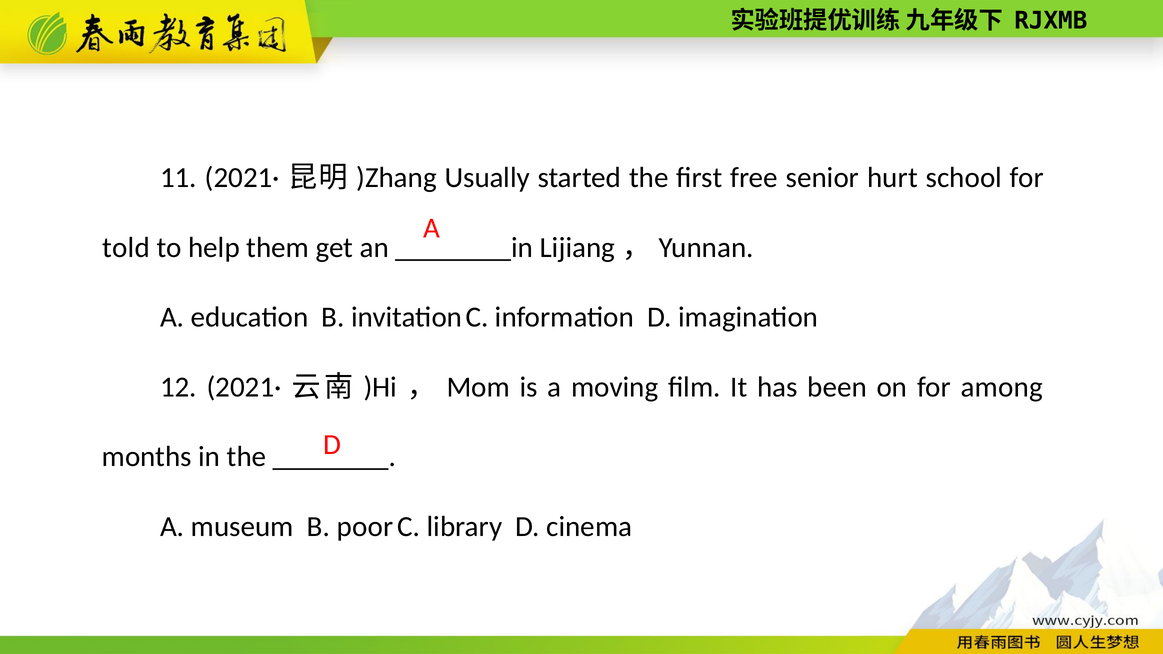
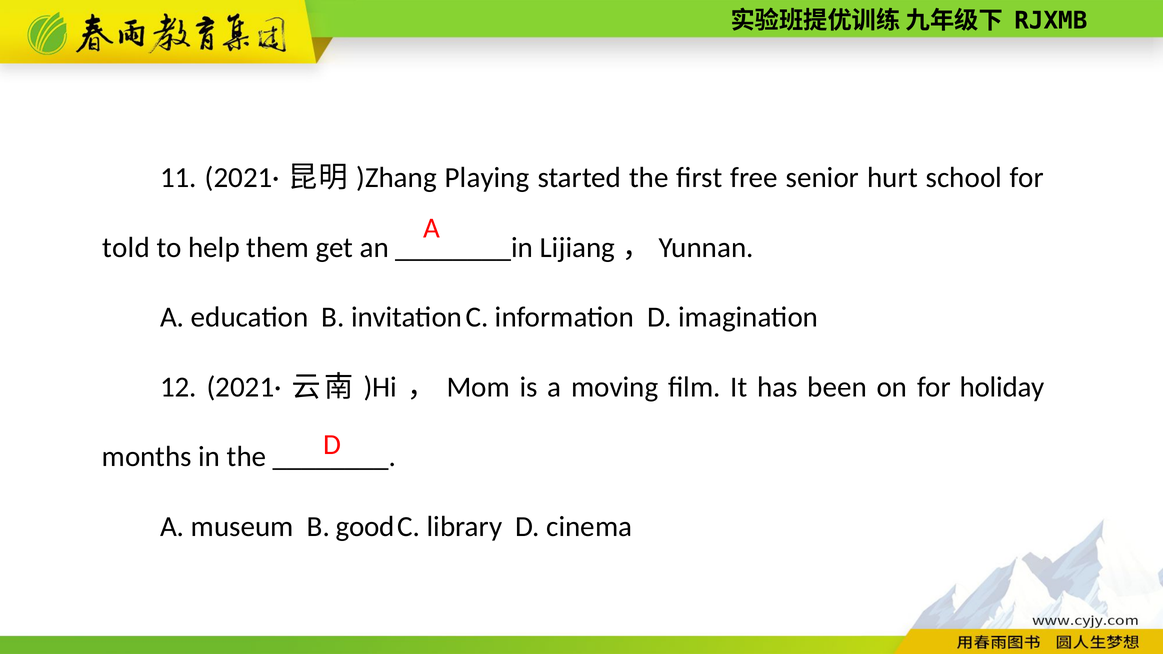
Usually: Usually -> Playing (487, 178)
among: among -> holiday (1002, 387)
poor: poor -> good (365, 527)
